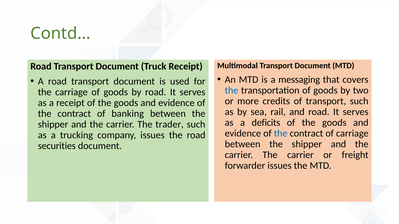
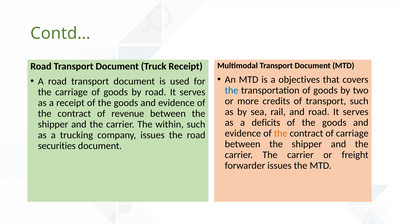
messaging: messaging -> objectives (299, 80)
banking: banking -> revenue (128, 114)
trader: trader -> within (170, 125)
the colour: blue -> orange (281, 134)
